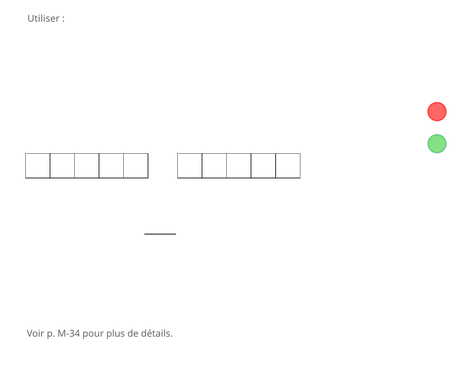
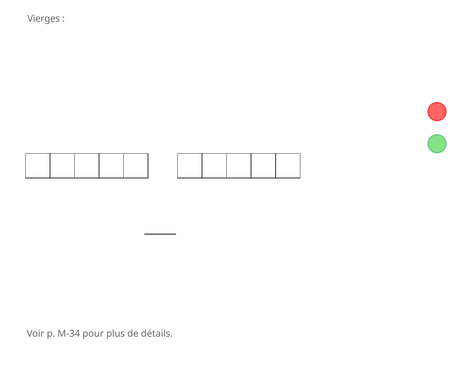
Utiliser: Utiliser -> Vierges (44, 19)
